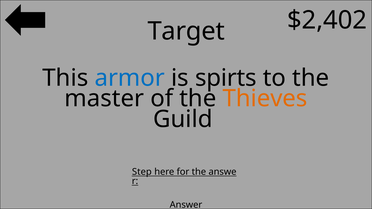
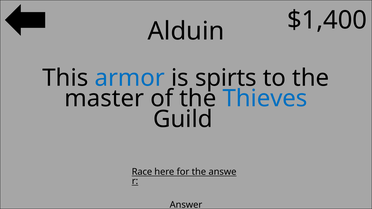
$2,402: $2,402 -> $1,400 (327, 20)
Target: Target -> Alduin (186, 31)
Thieves colour: orange -> blue (265, 99)
Step: Step -> Race (142, 172)
